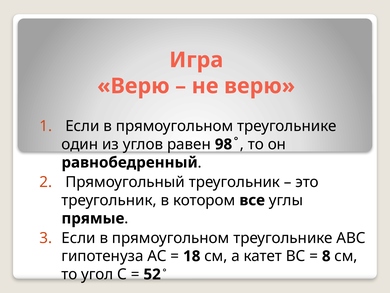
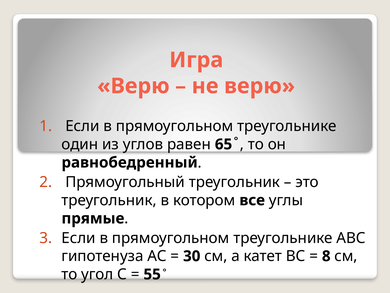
98: 98 -> 65 (224, 144)
18: 18 -> 30 (192, 256)
52: 52 -> 55 (152, 274)
